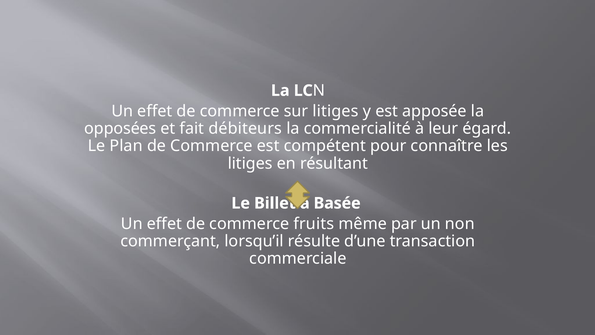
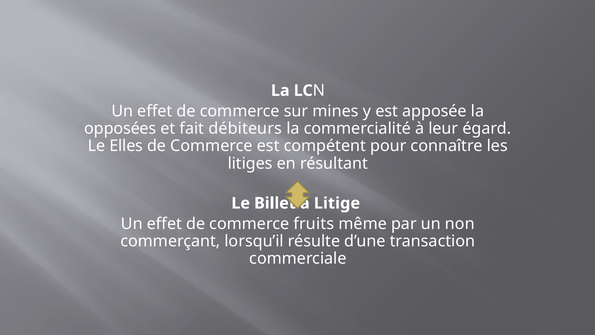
sur litiges: litiges -> mines (336, 111)
Plan: Plan -> Elles (126, 146)
Basée: Basée -> Litige (337, 203)
